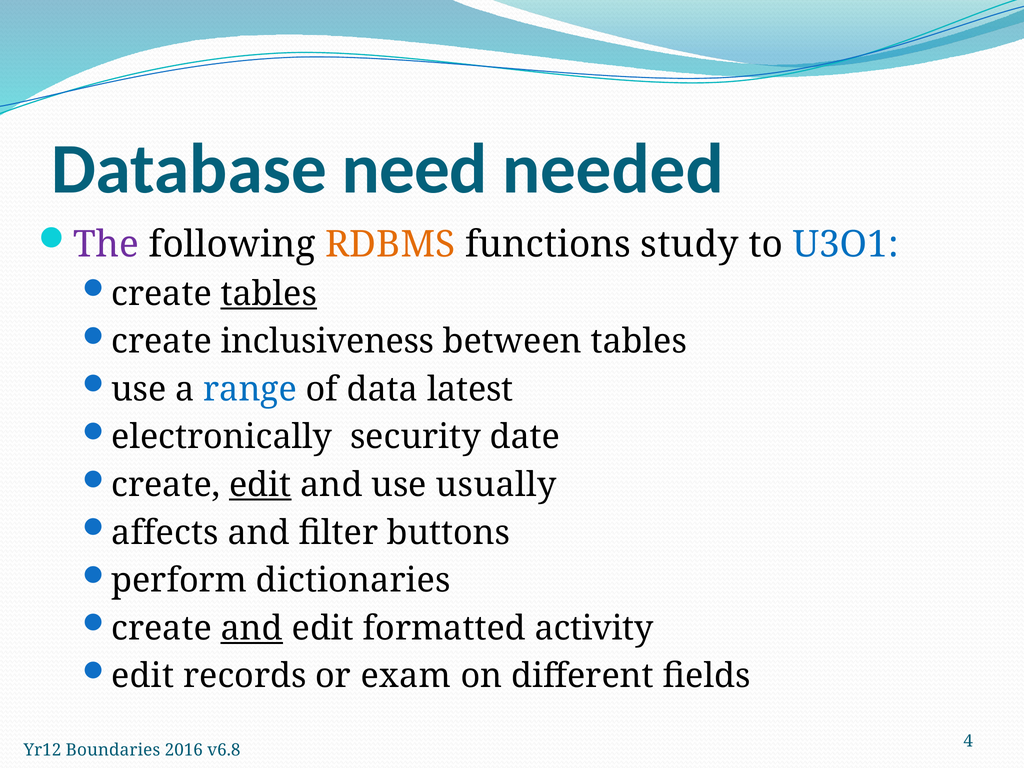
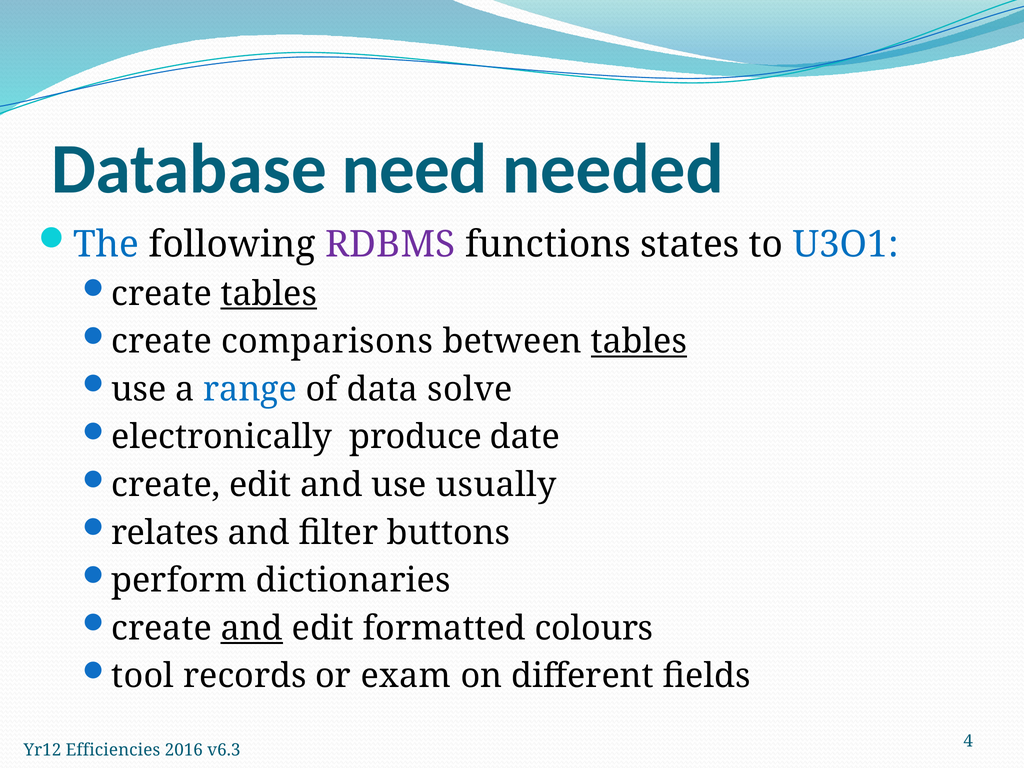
The colour: purple -> blue (106, 245)
RDBMS colour: orange -> purple (390, 245)
study: study -> states (690, 245)
inclusiveness: inclusiveness -> comparisons (327, 342)
tables underline: none -> present (639, 342)
latest: latest -> solve (470, 389)
security: security -> produce (416, 437)
edit underline: present -> none (260, 485)
affects: affects -> relates (165, 533)
activity: activity -> colours (594, 628)
edit: edit -> tool (143, 676)
Boundaries: Boundaries -> Efficiencies (113, 750)
v6.8: v6.8 -> v6.3 (224, 750)
